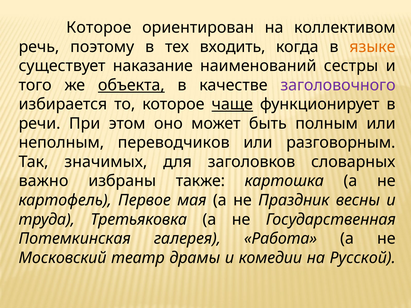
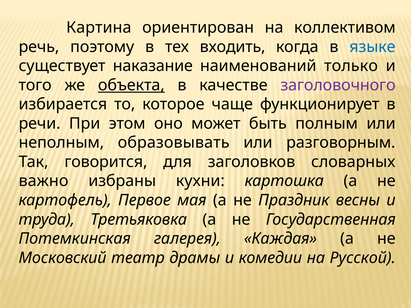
Которое: Которое -> Картина (99, 28)
языке colour: orange -> blue (372, 47)
сестры: сестры -> только (351, 66)
чаще underline: present -> none (232, 104)
переводчиков: переводчиков -> образовывать (174, 143)
значимых: значимых -> говорится (106, 162)
также: также -> кухни (200, 181)
Работа: Работа -> Каждая (281, 239)
